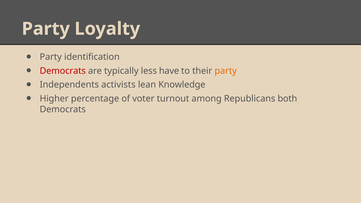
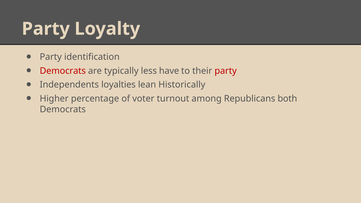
party colour: orange -> red (226, 71)
activists: activists -> loyalties (118, 85)
Knowledge: Knowledge -> Historically (182, 85)
